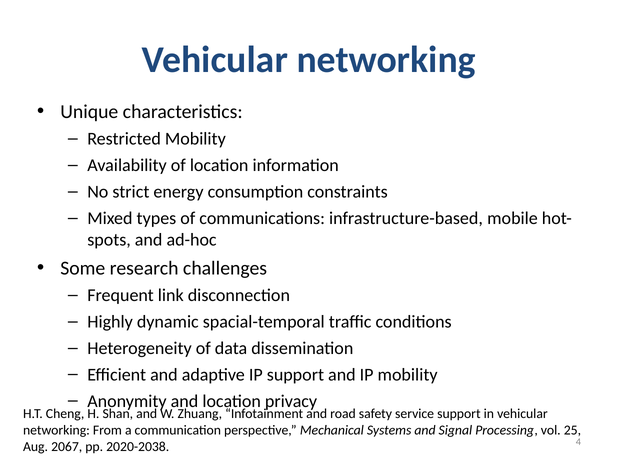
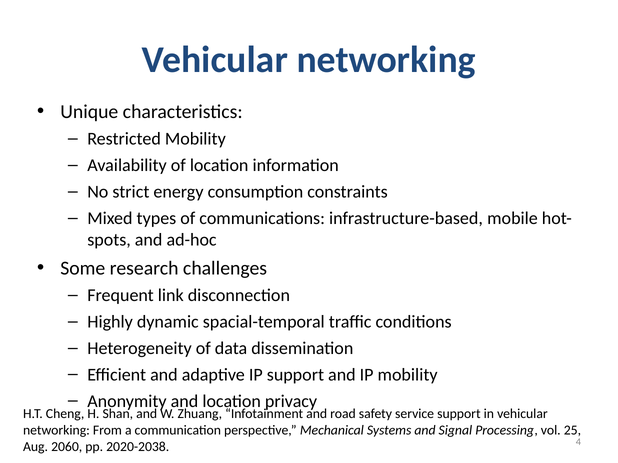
2067: 2067 -> 2060 (67, 447)
